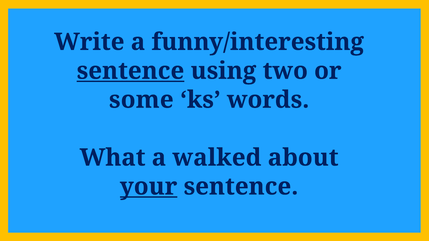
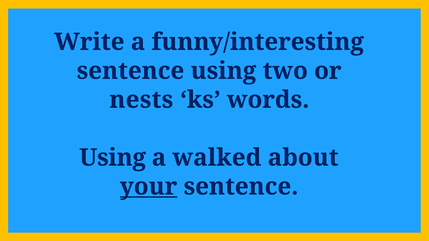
sentence underline: present -> none (130, 71)
some: some -> nests (141, 100)
What: What -> Using (113, 158)
